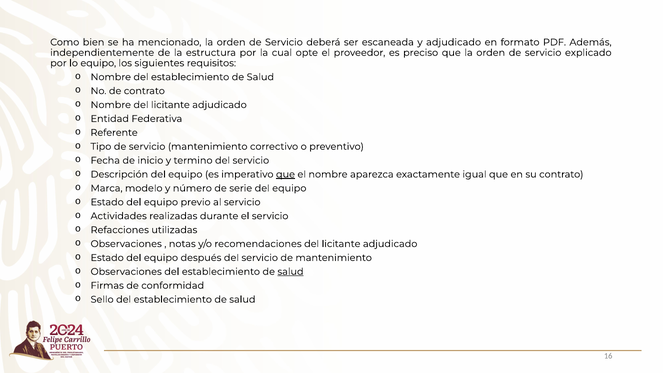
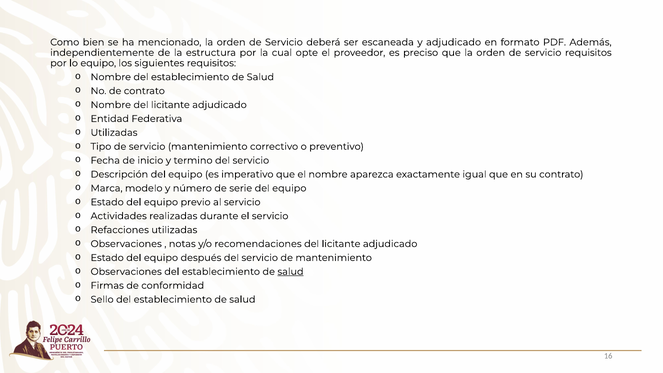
servicio explicado: explicado -> requisitos (588, 53)
o Referente: Referente -> Utilizadas (114, 133)
que underline: present -> none (285, 174)
